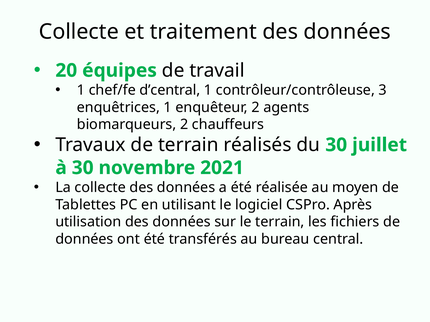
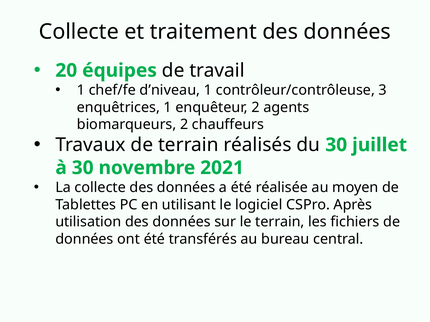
d’central: d’central -> d’niveau (170, 90)
